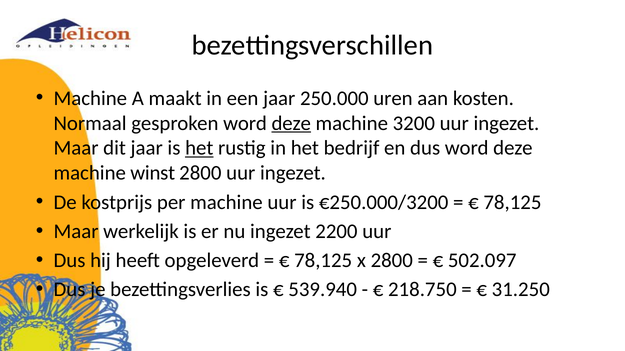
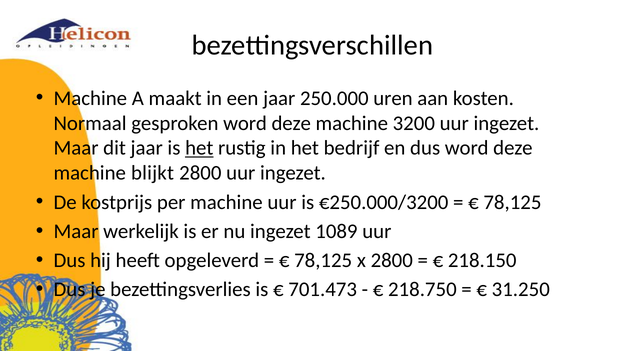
deze underline: present -> none (291, 123)
winst: winst -> blijkt (153, 173)
2200: 2200 -> 1089 (336, 232)
502.097: 502.097 -> 218.150 (482, 261)
539.940: 539.940 -> 701.473 (323, 290)
